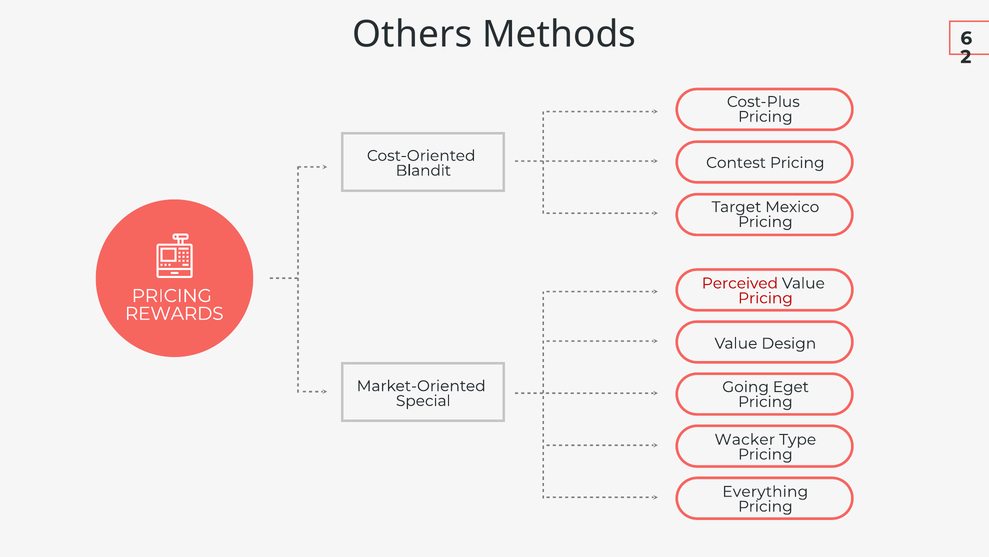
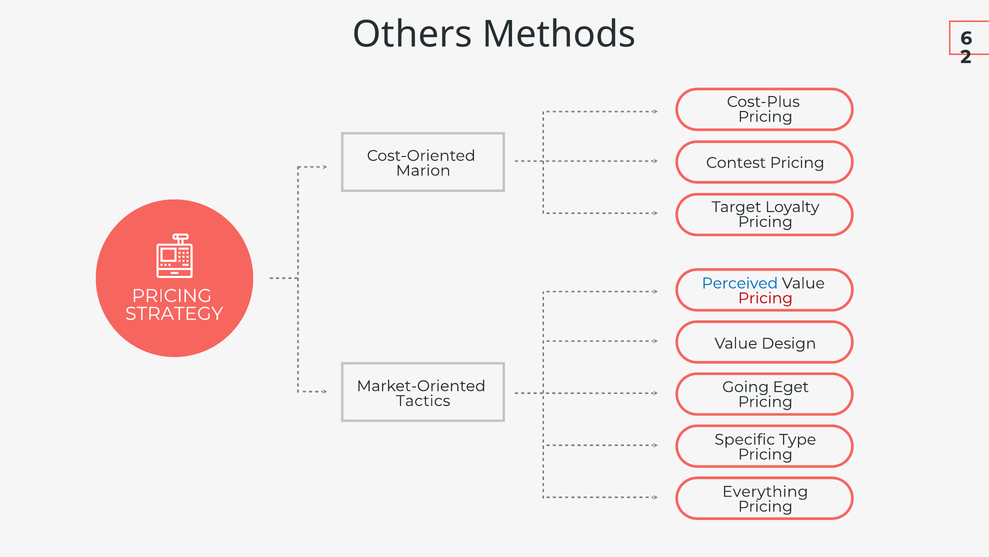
Blandit: Blandit -> Marion (423, 170)
Mexico: Mexico -> Loyalty (792, 207)
Perceived colour: red -> blue (740, 283)
REWARDS: REWARDS -> STRATEGY (174, 313)
Special: Special -> Tactics (423, 400)
Wacker: Wacker -> Specific (745, 439)
